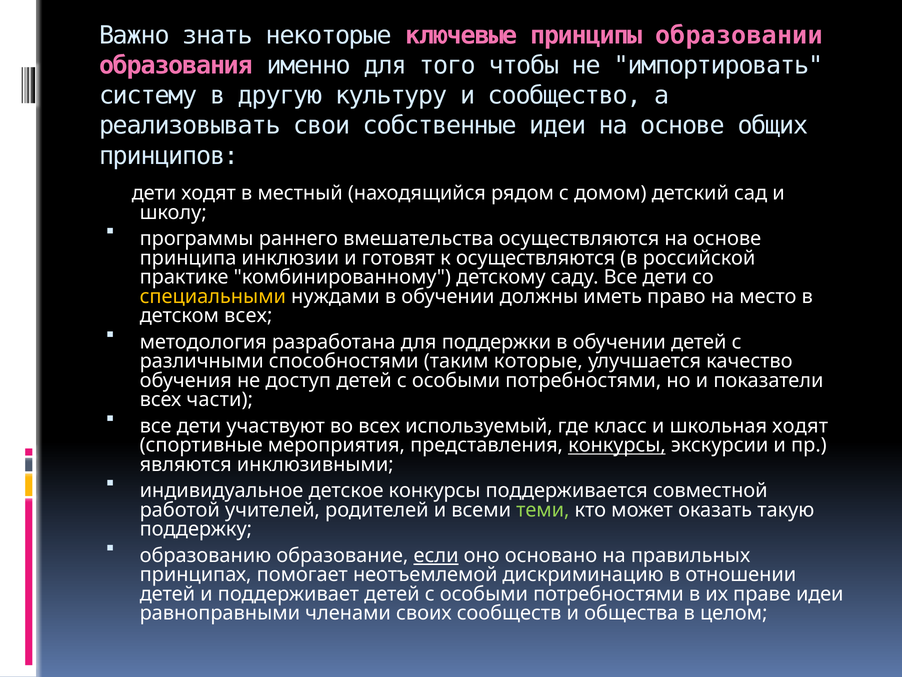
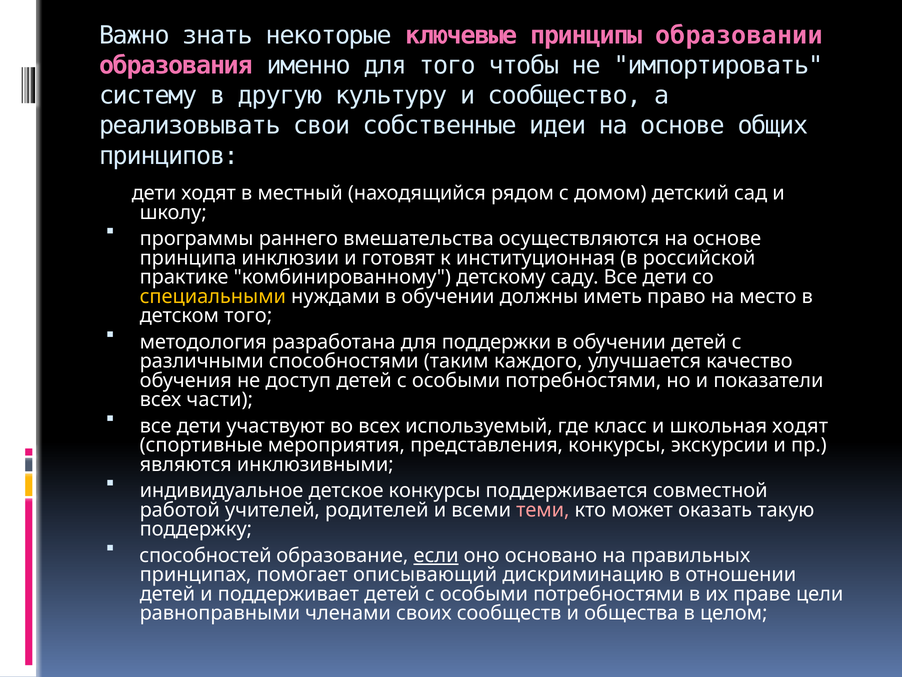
к осуществляются: осуществляются -> институционная (536, 258)
детском всех: всех -> того (248, 315)
которые: которые -> каждого (538, 361)
конкурсы underline: present -> none (617, 445)
теми colour: light green -> pink (543, 510)
образованию: образованию -> способностей (206, 555)
неотъемлемой: неотъемлемой -> описывающий (425, 574)
праве идеи: идеи -> цели (820, 594)
